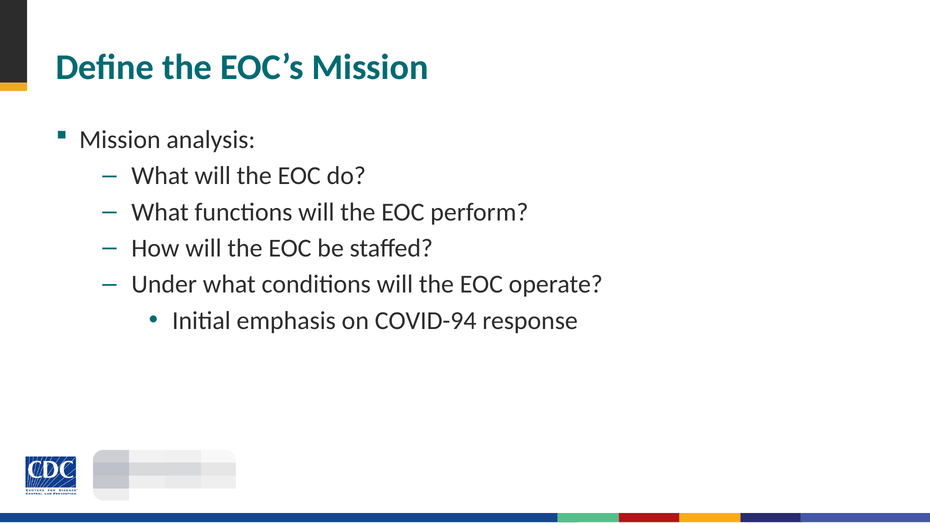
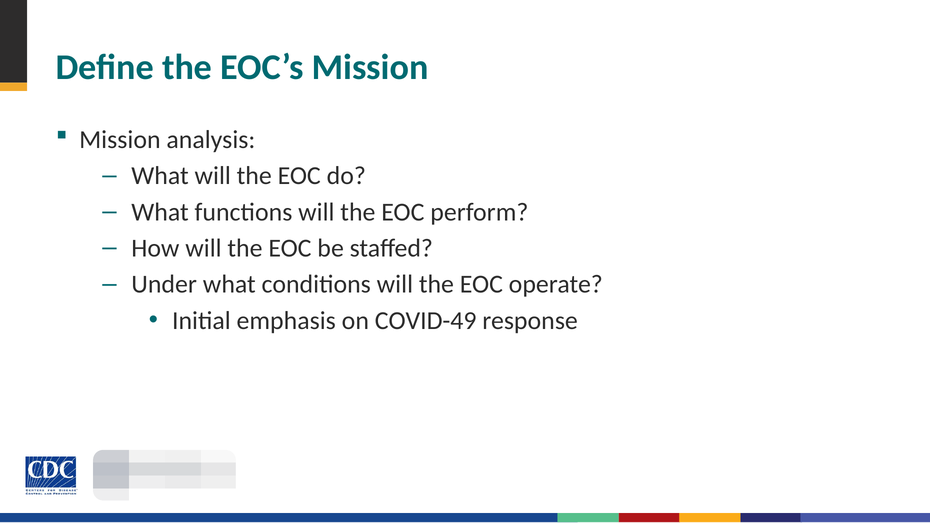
COVID-94: COVID-94 -> COVID-49 (426, 321)
